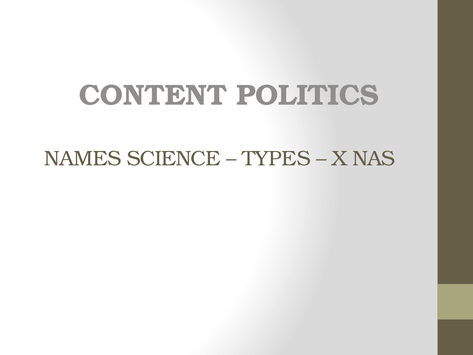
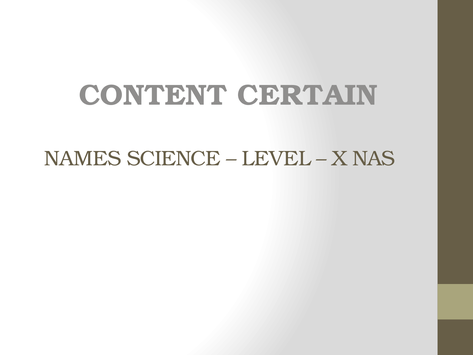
POLITICS: POLITICS -> CERTAIN (307, 95)
TYPES: TYPES -> LEVEL (276, 158)
